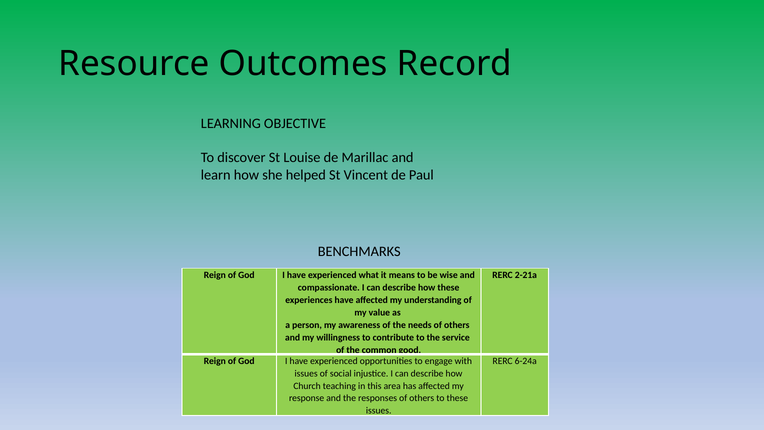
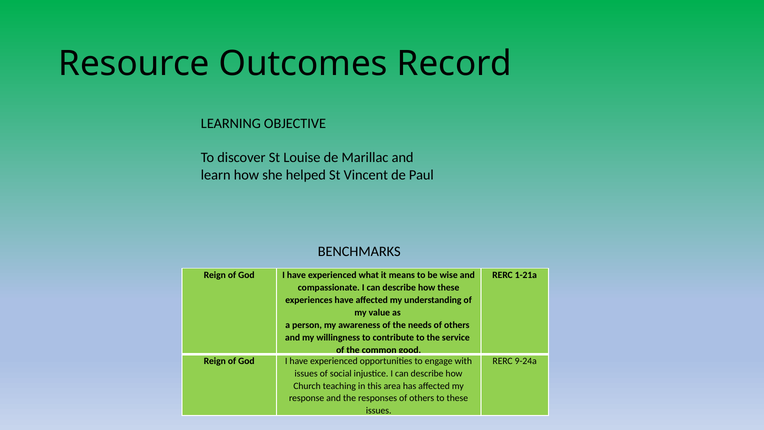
2-21a: 2-21a -> 1-21a (526, 275)
6-24a: 6-24a -> 9-24a (526, 361)
